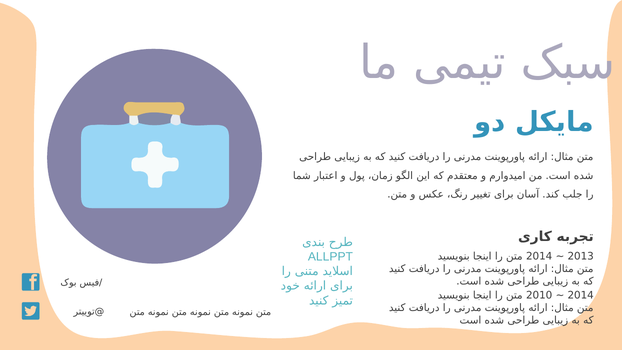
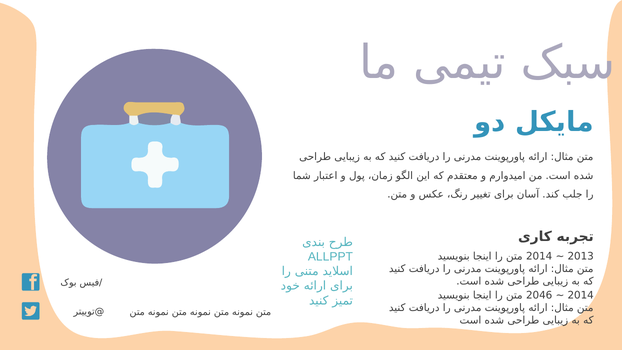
2010: 2010 -> 2046 (539, 295)
